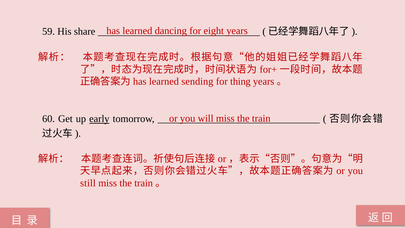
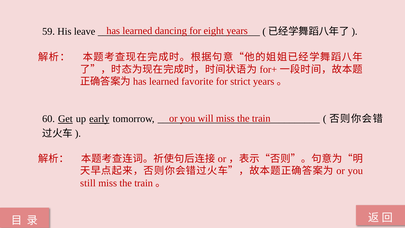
share: share -> leave (85, 31)
sending: sending -> favorite (197, 82)
thing: thing -> strict (240, 82)
Get underline: none -> present (65, 119)
